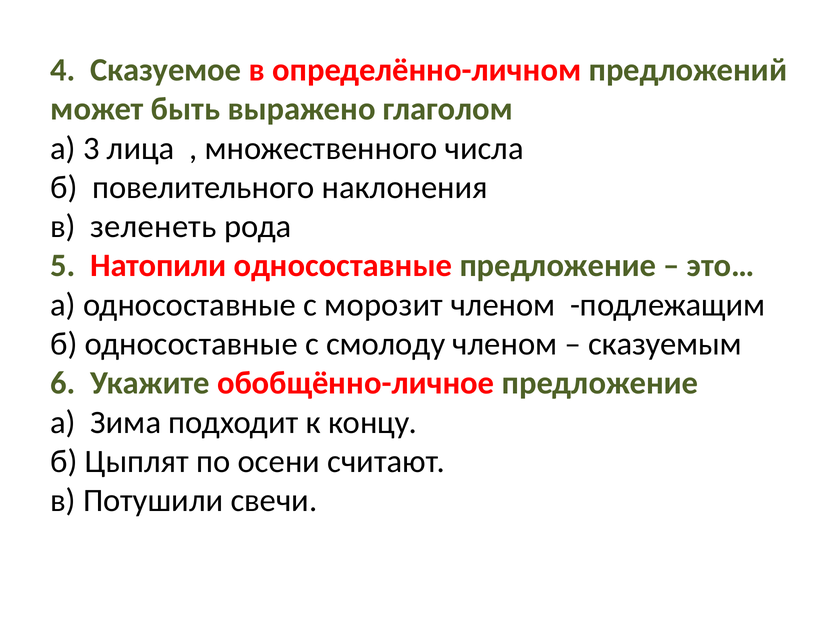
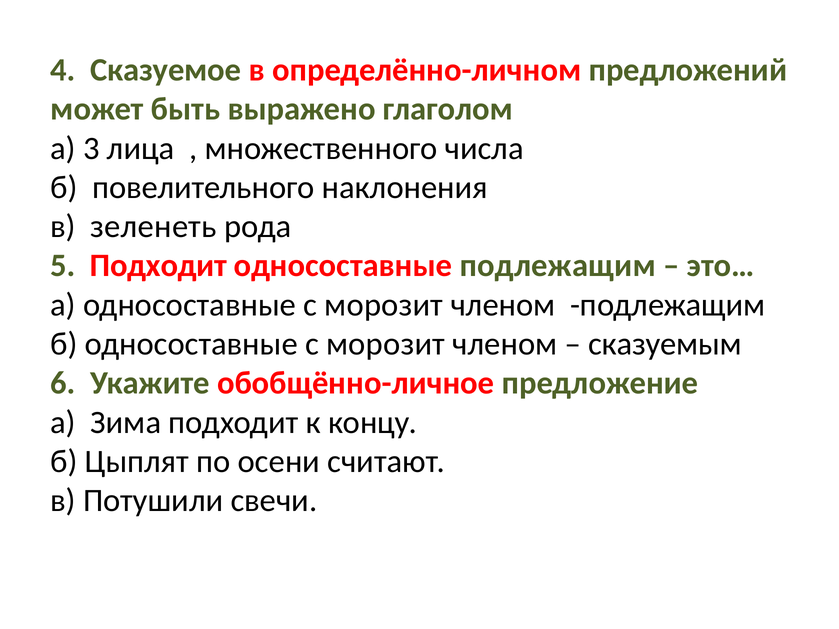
5 Натопили: Натопили -> Подходит (158, 266)
односоставные предложение: предложение -> подлежащим (558, 266)
б односоставные с смолоду: смолоду -> морозит (386, 344)
